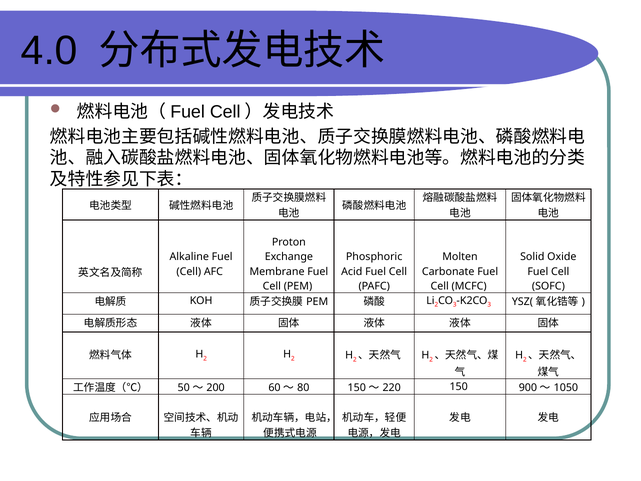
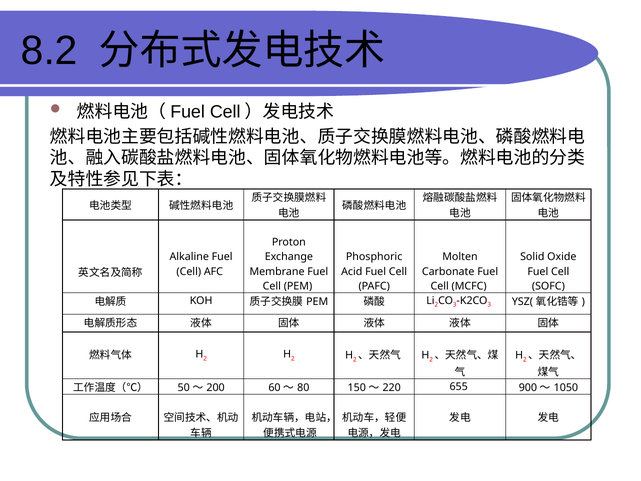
4.0: 4.0 -> 8.2 (49, 51)
150: 150 -> 655 (459, 387)
